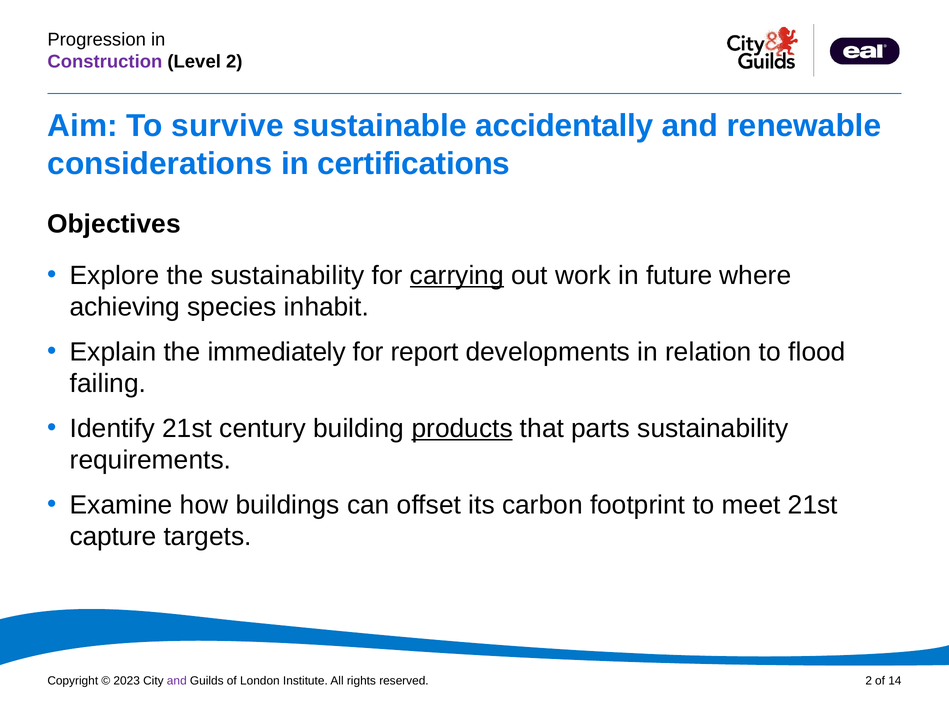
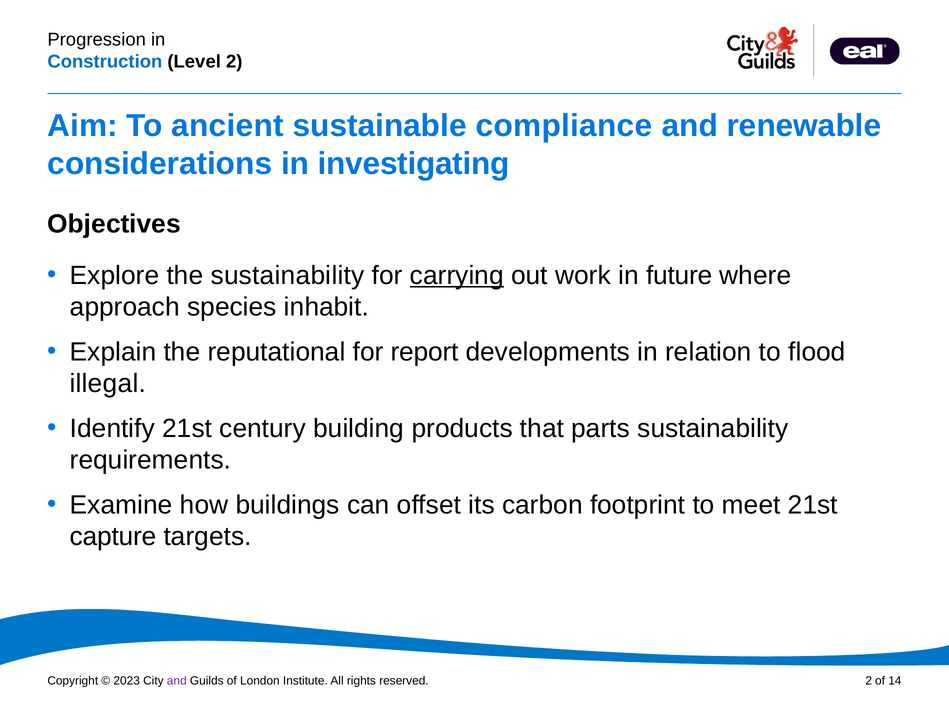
Construction colour: purple -> blue (105, 62)
survive: survive -> ancient (228, 126)
accidentally: accidentally -> compliance (564, 126)
certifications: certifications -> investigating (414, 164)
achieving: achieving -> approach (125, 307)
immediately: immediately -> reputational (277, 352)
failing: failing -> illegal (108, 384)
products underline: present -> none (462, 428)
